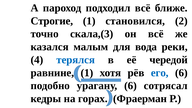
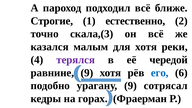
становился: становился -> естественно (135, 21)
для вода: вода -> хотя (146, 47)
терялся colour: blue -> purple (76, 60)
равнине 1: 1 -> 9 (87, 73)
6: 6 -> 9 (130, 86)
